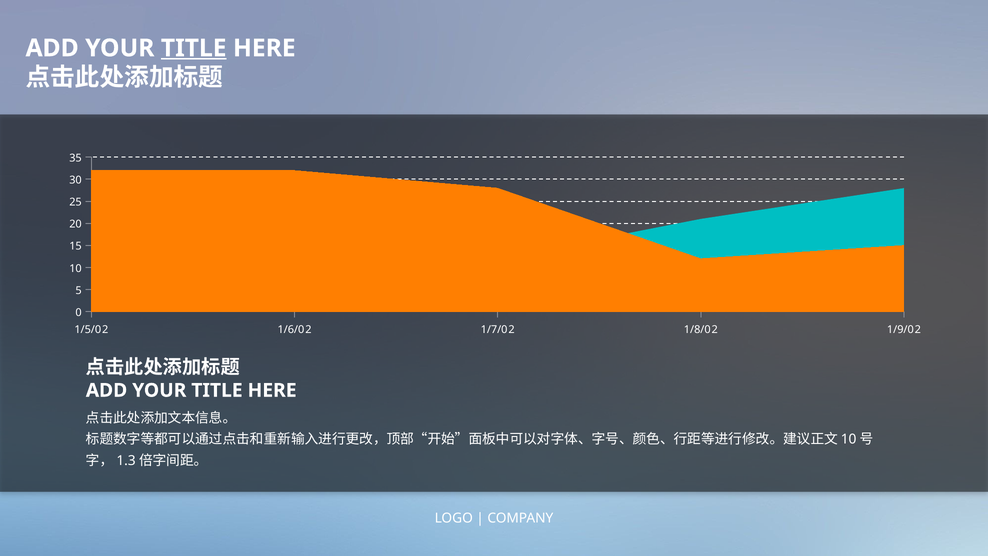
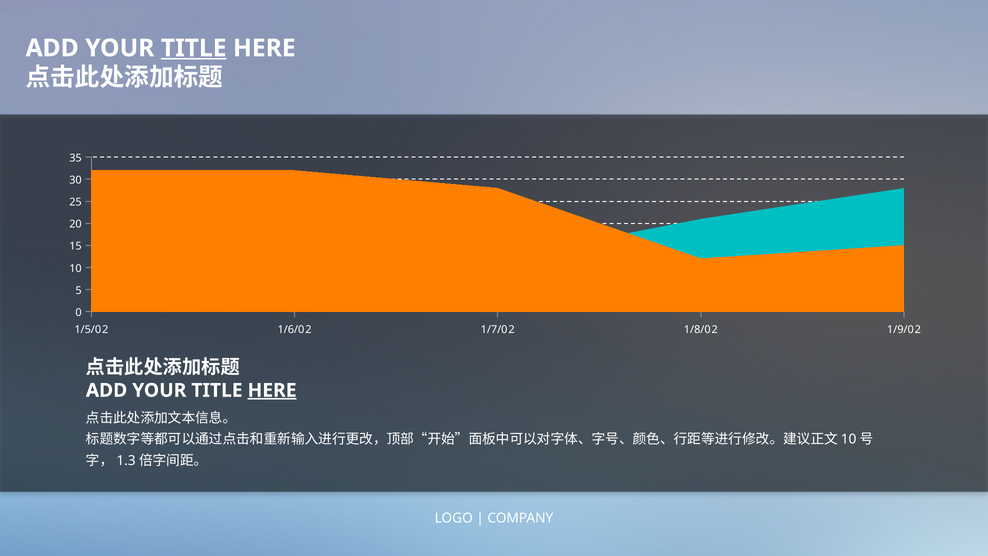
HERE underline: none -> present (272, 390)
